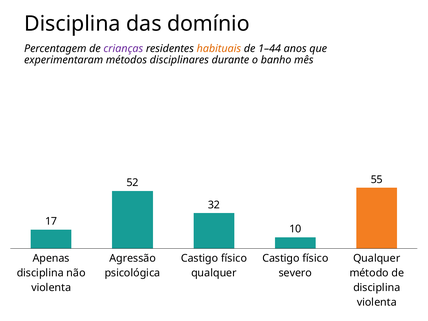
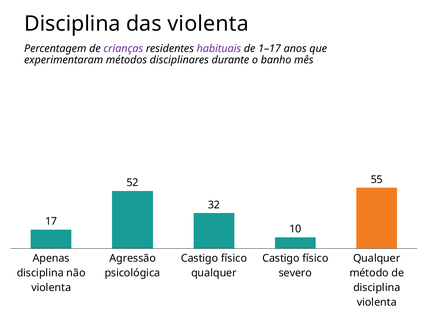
das domínio: domínio -> violenta (208, 24)
habituais colour: orange -> purple (219, 49)
1–44: 1–44 -> 1–17 (270, 49)
